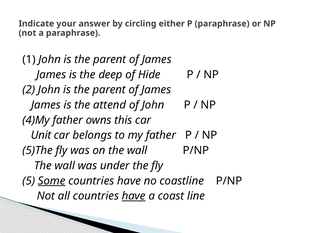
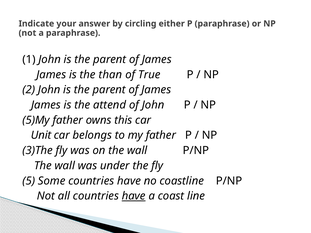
deep: deep -> than (110, 75)
Hide: Hide -> True (149, 75)
4)My: 4)My -> 5)My (36, 120)
5)The: 5)The -> 3)The (38, 151)
Some underline: present -> none (52, 181)
